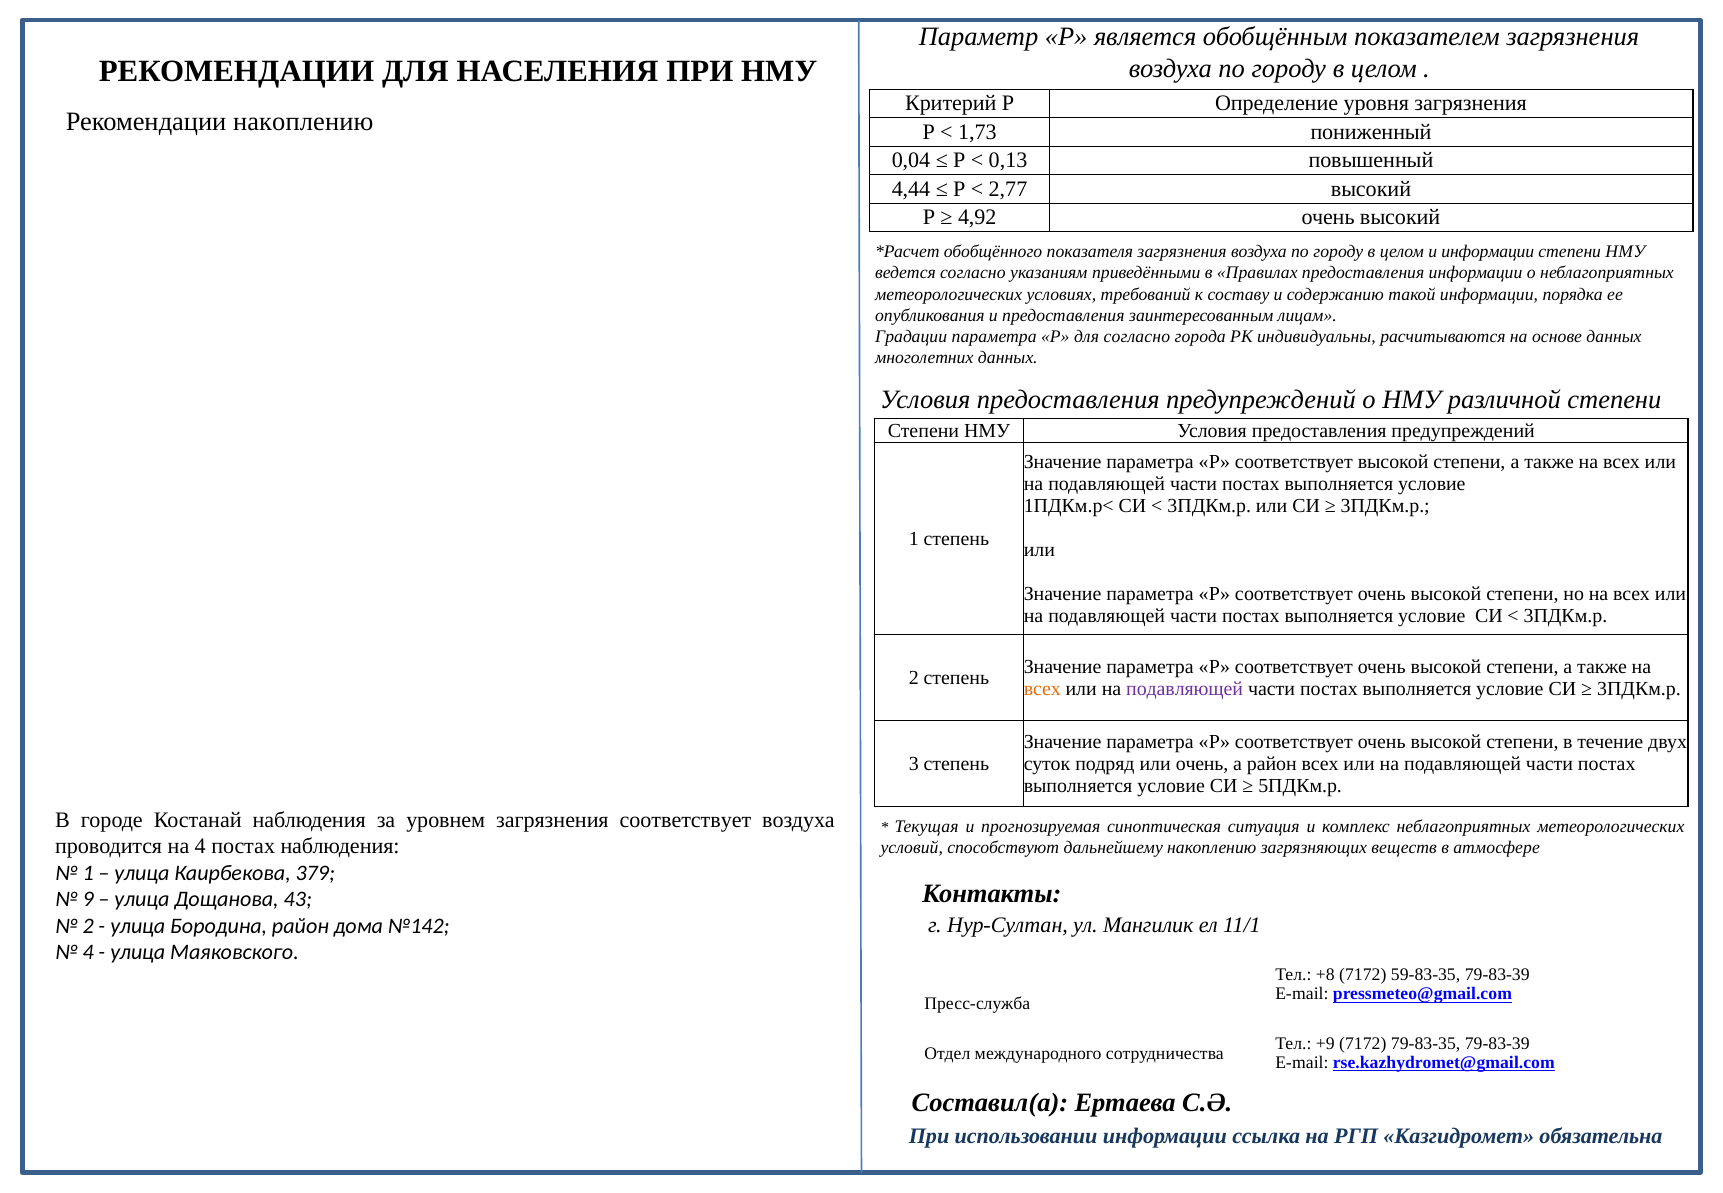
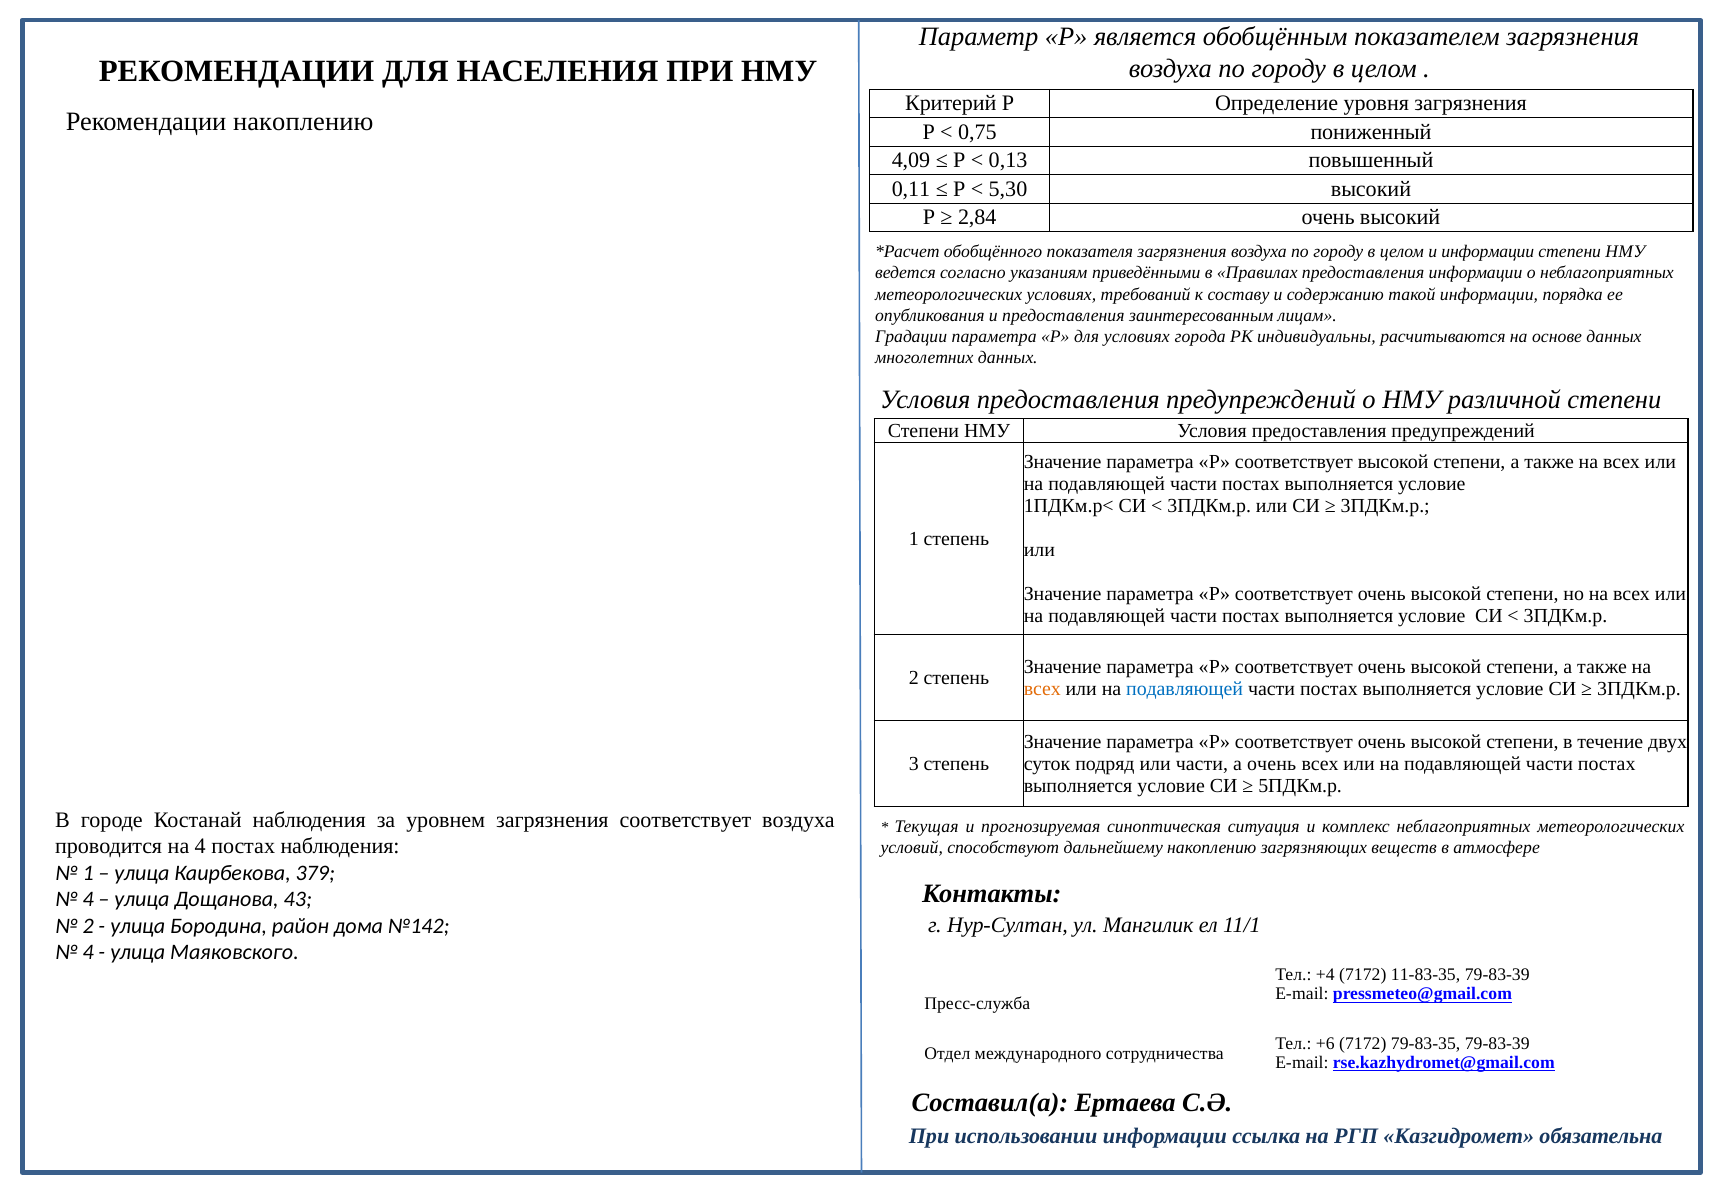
1,73: 1,73 -> 0,75 (977, 132)
0,04: 0,04 -> 4,09 (911, 160)
4,44: 4,44 -> 0,11 (911, 189)
2,77: 2,77 -> 5,30 (1008, 189)
4,92: 4,92 -> 2,84 (977, 217)
для согласно: согласно -> условиях (1137, 336)
подавляющей colour: purple -> blue (1185, 688)
или очень: очень -> части (1202, 764)
а район: район -> очень (1272, 764)
9: 9 -> 4 (88, 899)
+8: +8 -> +4 (1325, 974)
59-83-35: 59-83-35 -> 11-83-35 (1426, 974)
+9: +9 -> +6 (1325, 1043)
